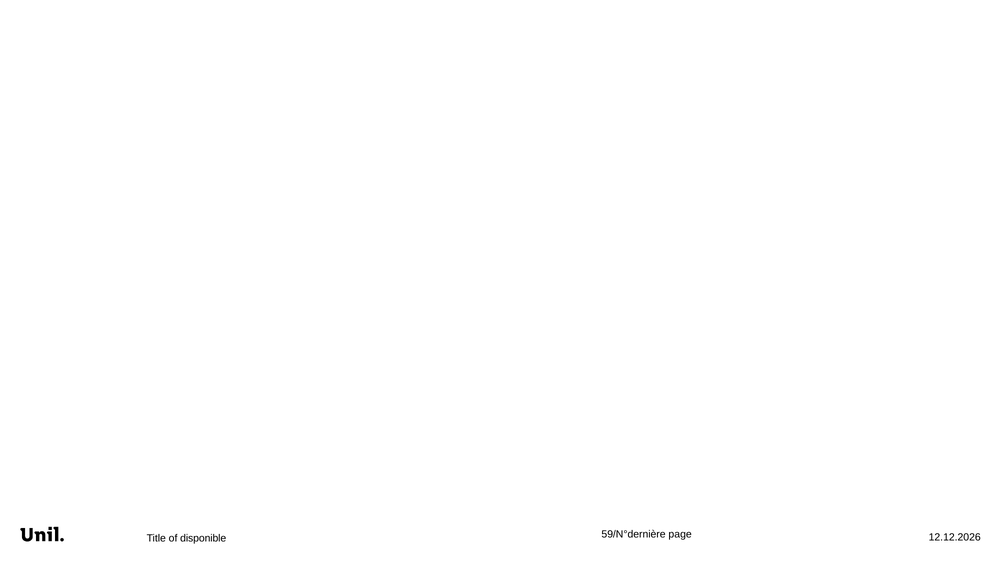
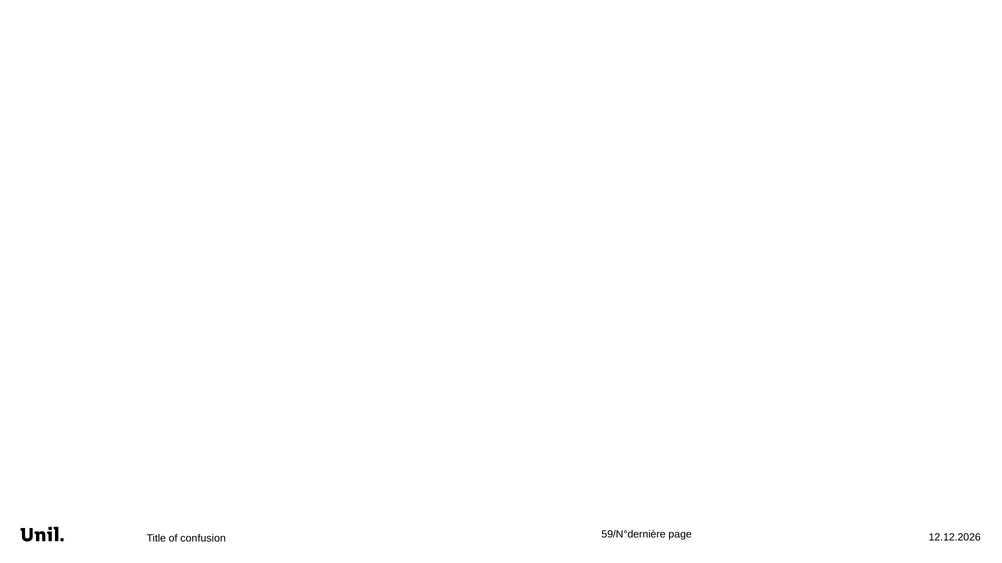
disponible: disponible -> confusion (203, 539)
